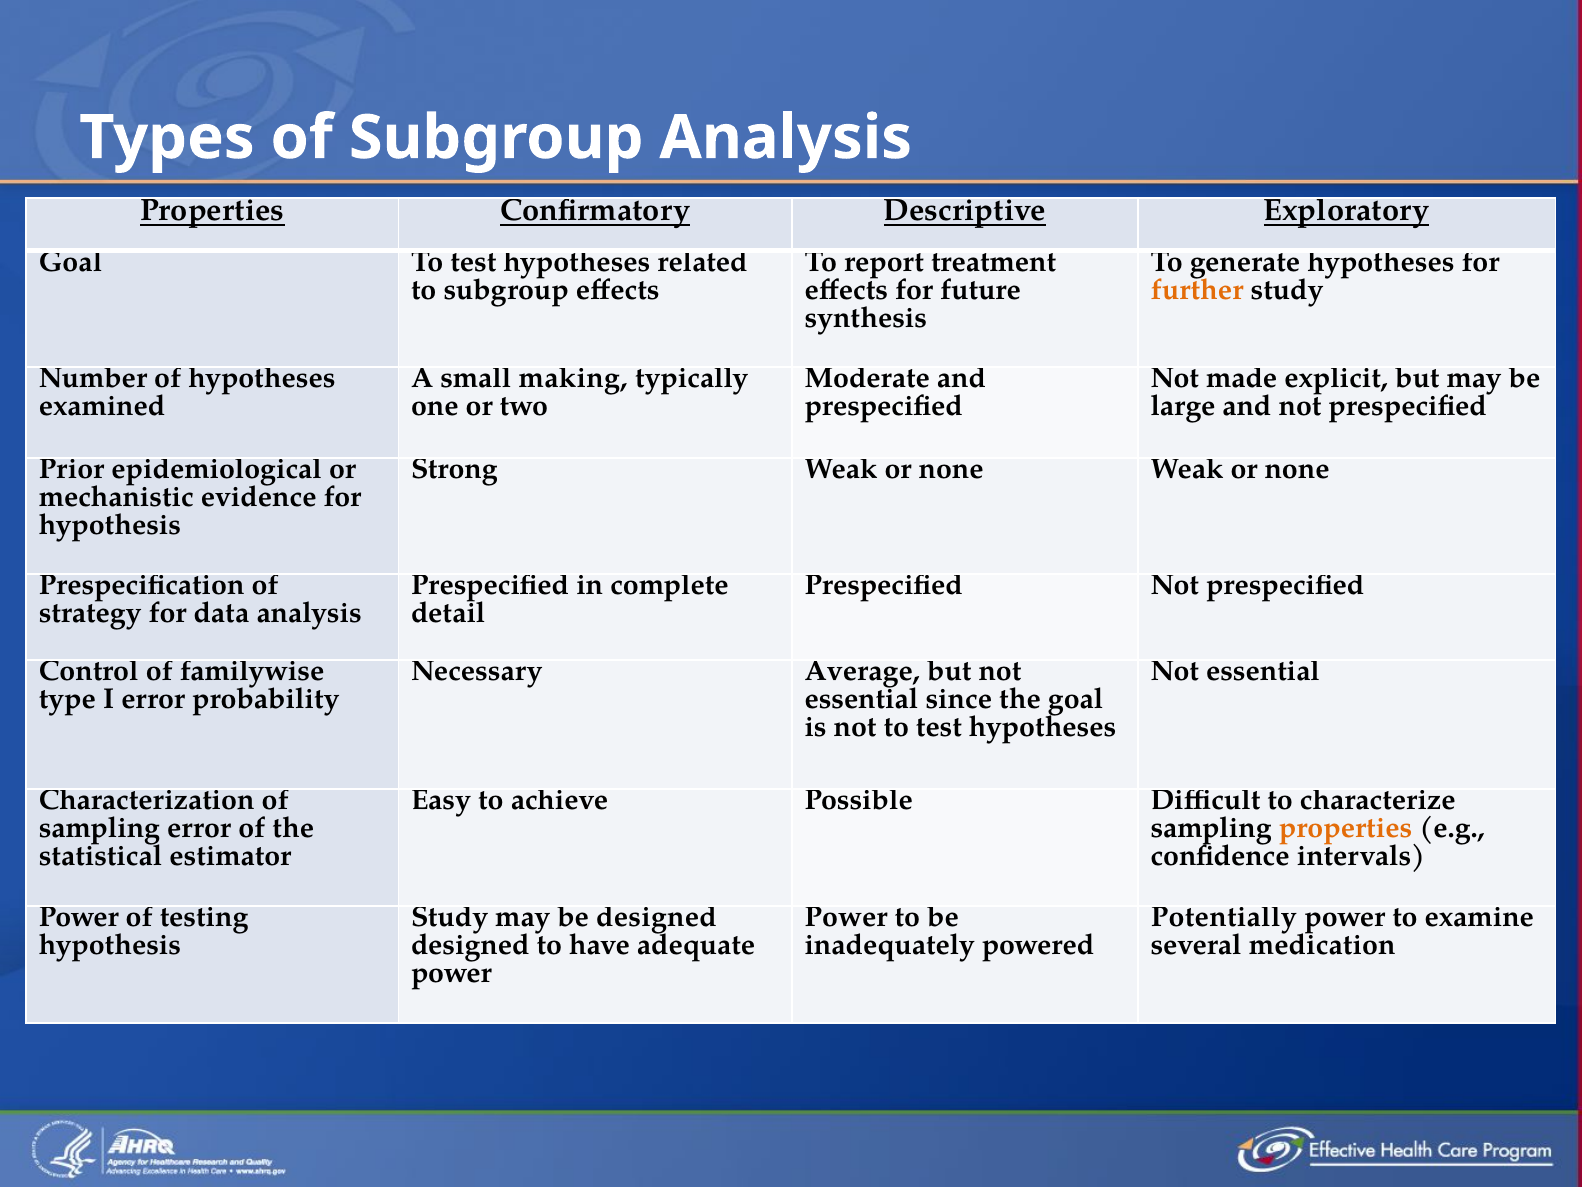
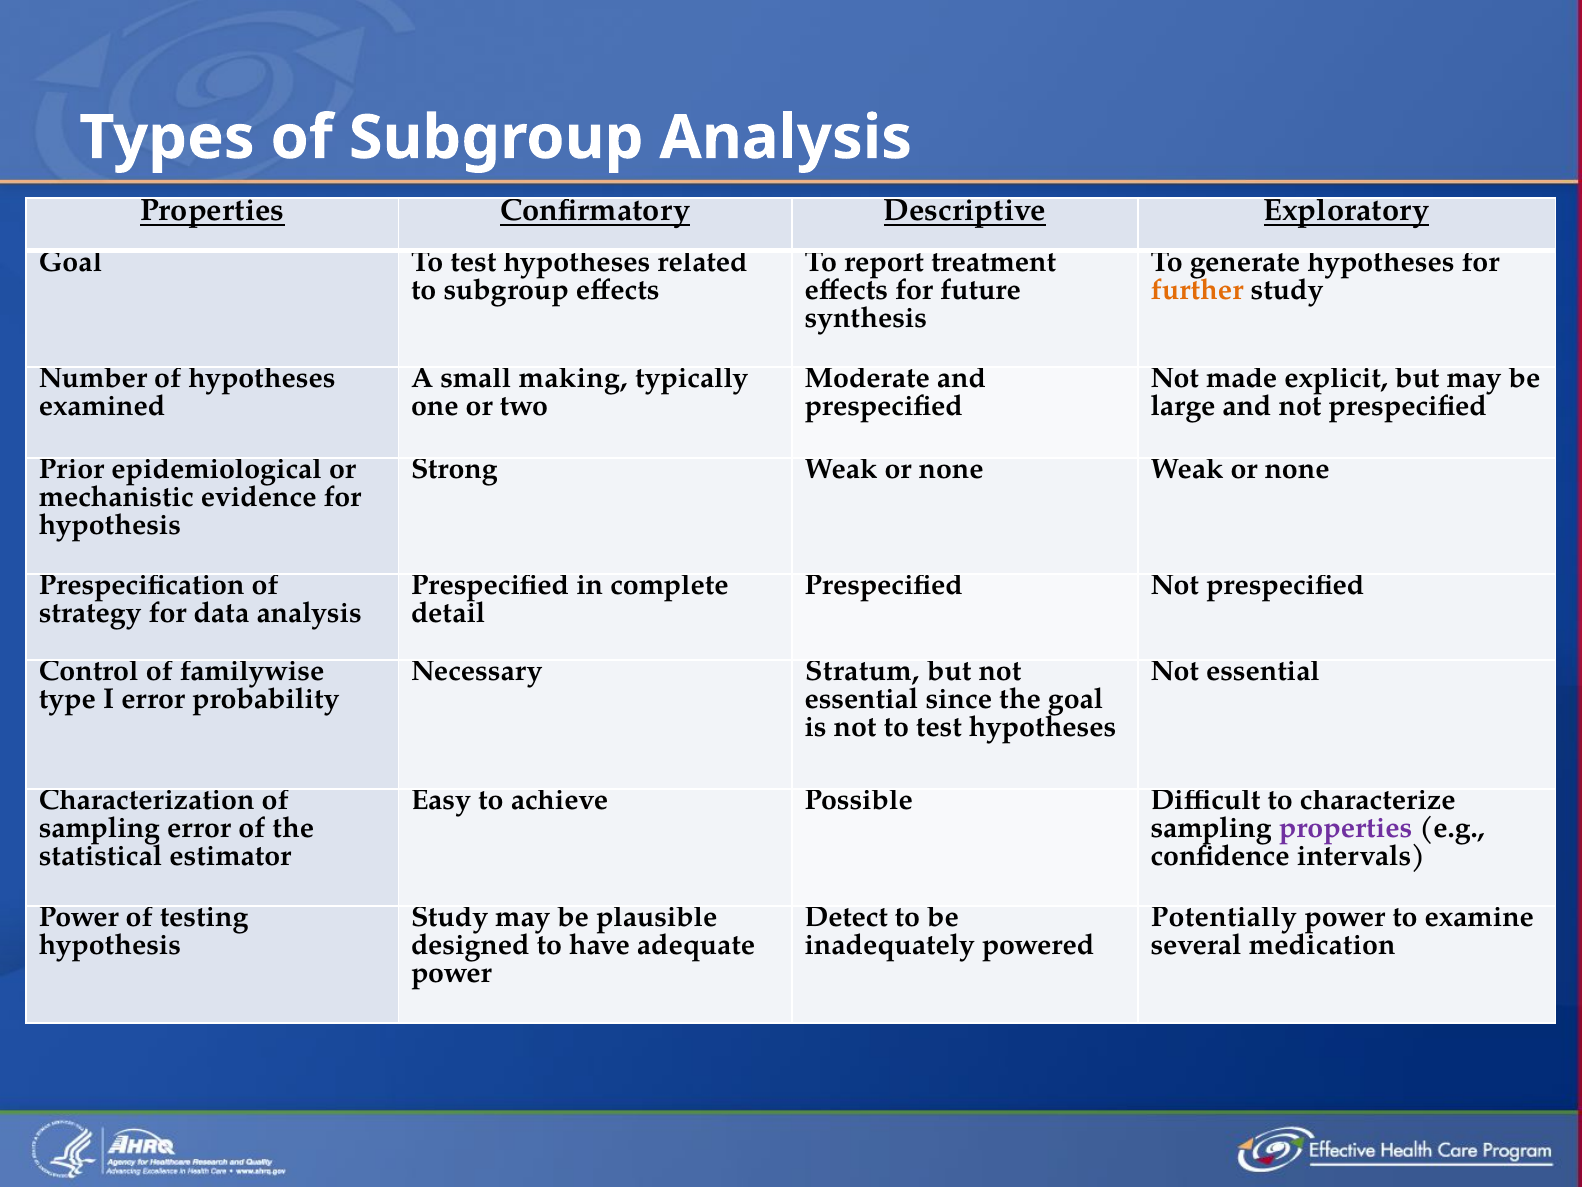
Average: Average -> Stratum (862, 671)
properties colour: orange -> purple (1346, 828)
be designed: designed -> plausible (657, 917)
Power: Power -> Detect (846, 917)
